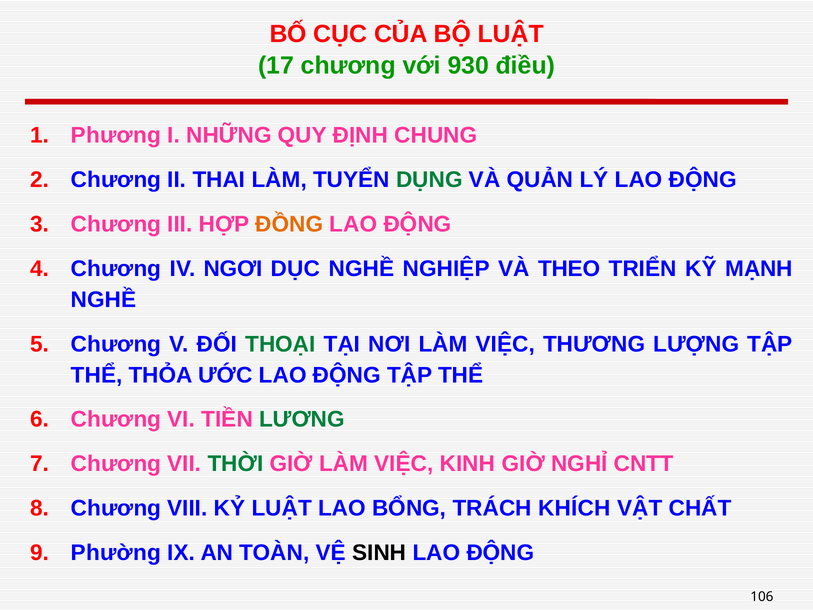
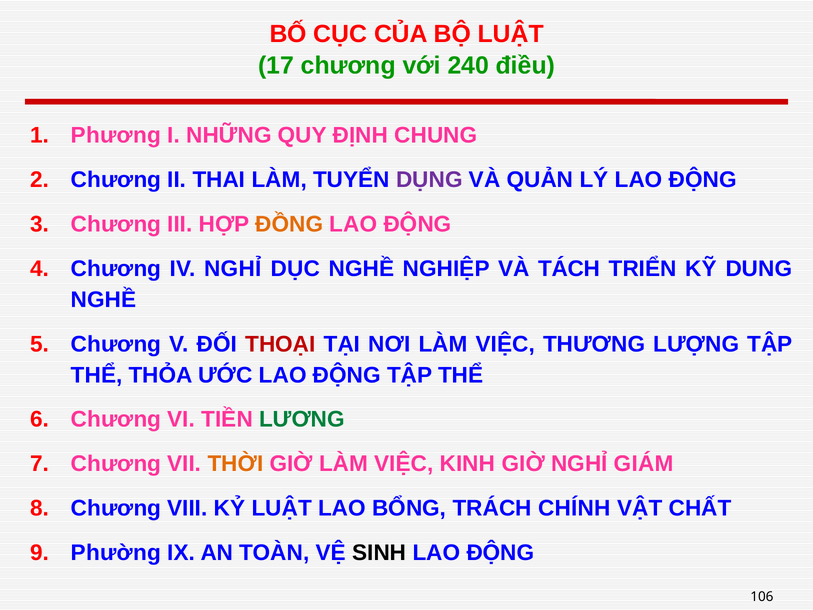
930: 930 -> 240 (468, 66)
DỤNG colour: green -> purple (429, 180)
IV NGƠI: NGƠI -> NGHỈ (233, 269)
THEO: THEO -> TÁCH (569, 269)
MẠNH: MẠNH -> DUNG (759, 269)
THOẠI colour: green -> red (280, 344)
THỜI colour: green -> orange (235, 464)
CNTT: CNTT -> GIÁM (644, 464)
KHÍCH: KHÍCH -> CHÍNH (574, 508)
